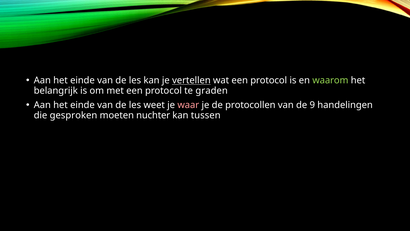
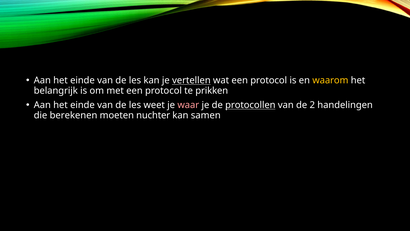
waarom colour: light green -> yellow (330, 80)
graden: graden -> prikken (212, 90)
protocollen underline: none -> present (250, 105)
9: 9 -> 2 (312, 105)
gesproken: gesproken -> berekenen (74, 115)
tussen: tussen -> samen (206, 115)
